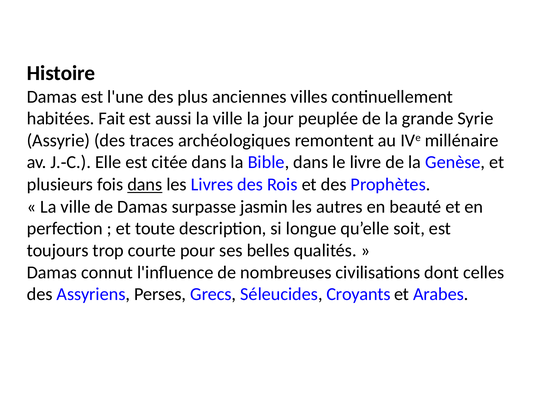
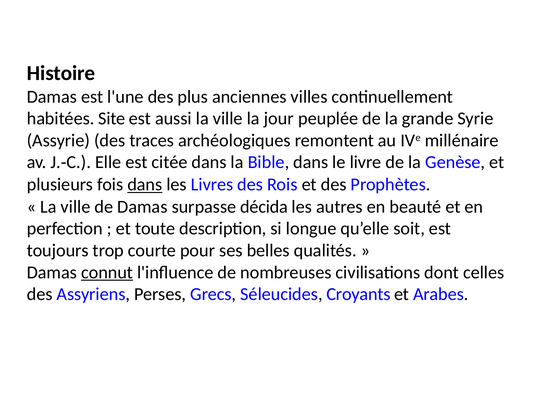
Fait: Fait -> Site (112, 118)
jasmin: jasmin -> décida (264, 207)
connut underline: none -> present (107, 272)
